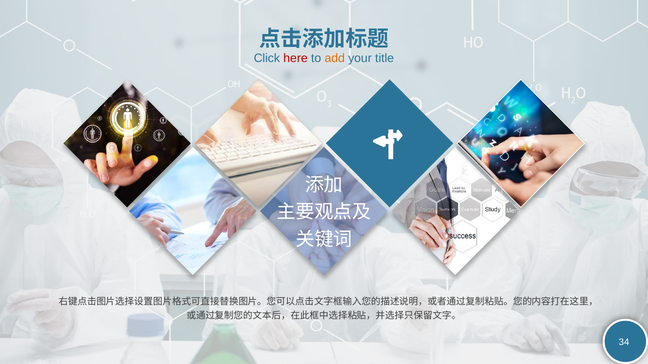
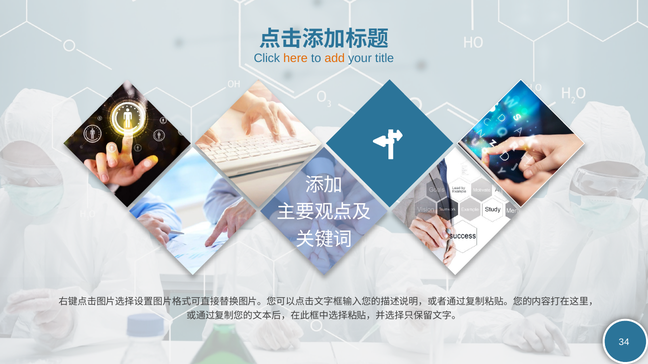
here colour: red -> orange (296, 58)
